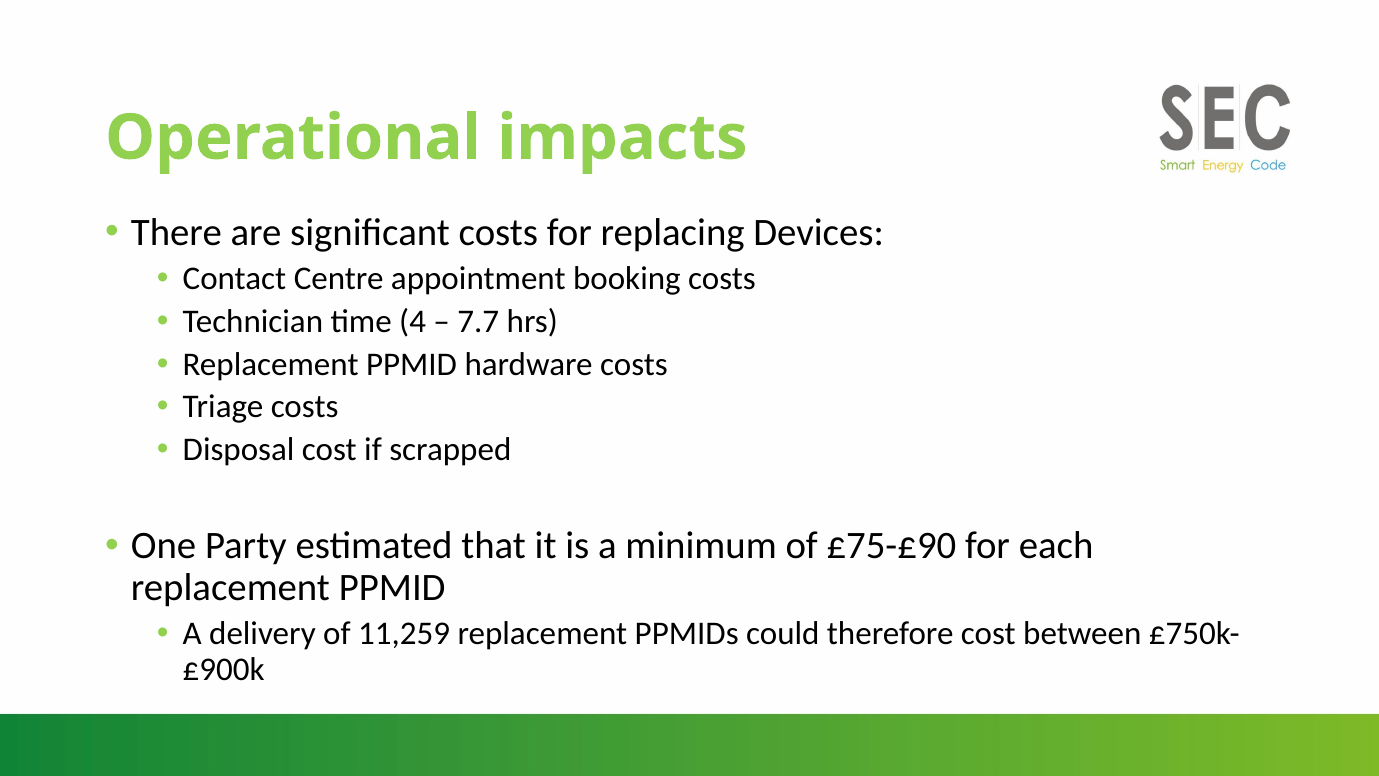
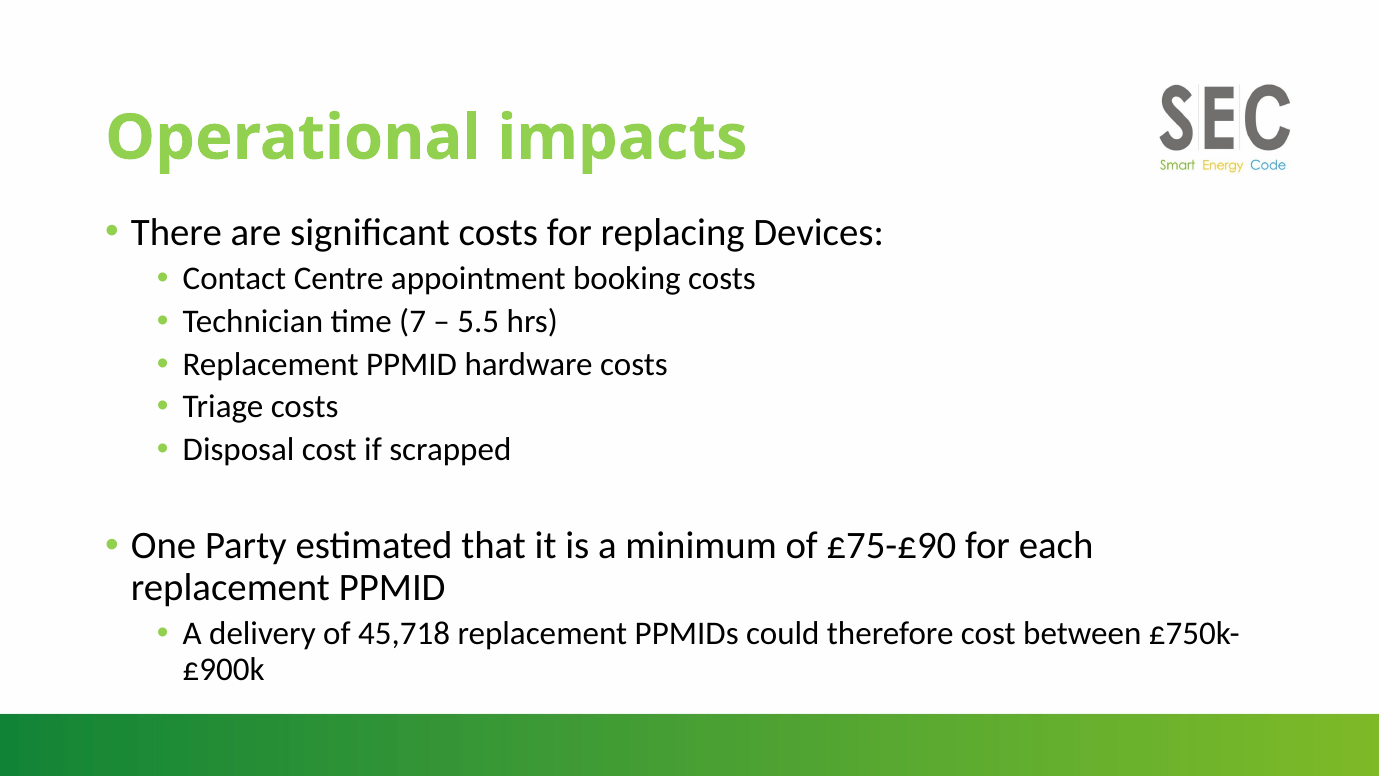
4: 4 -> 7 (413, 321)
7.7: 7.7 -> 5.5 (478, 321)
11,259: 11,259 -> 45,718 (404, 634)
